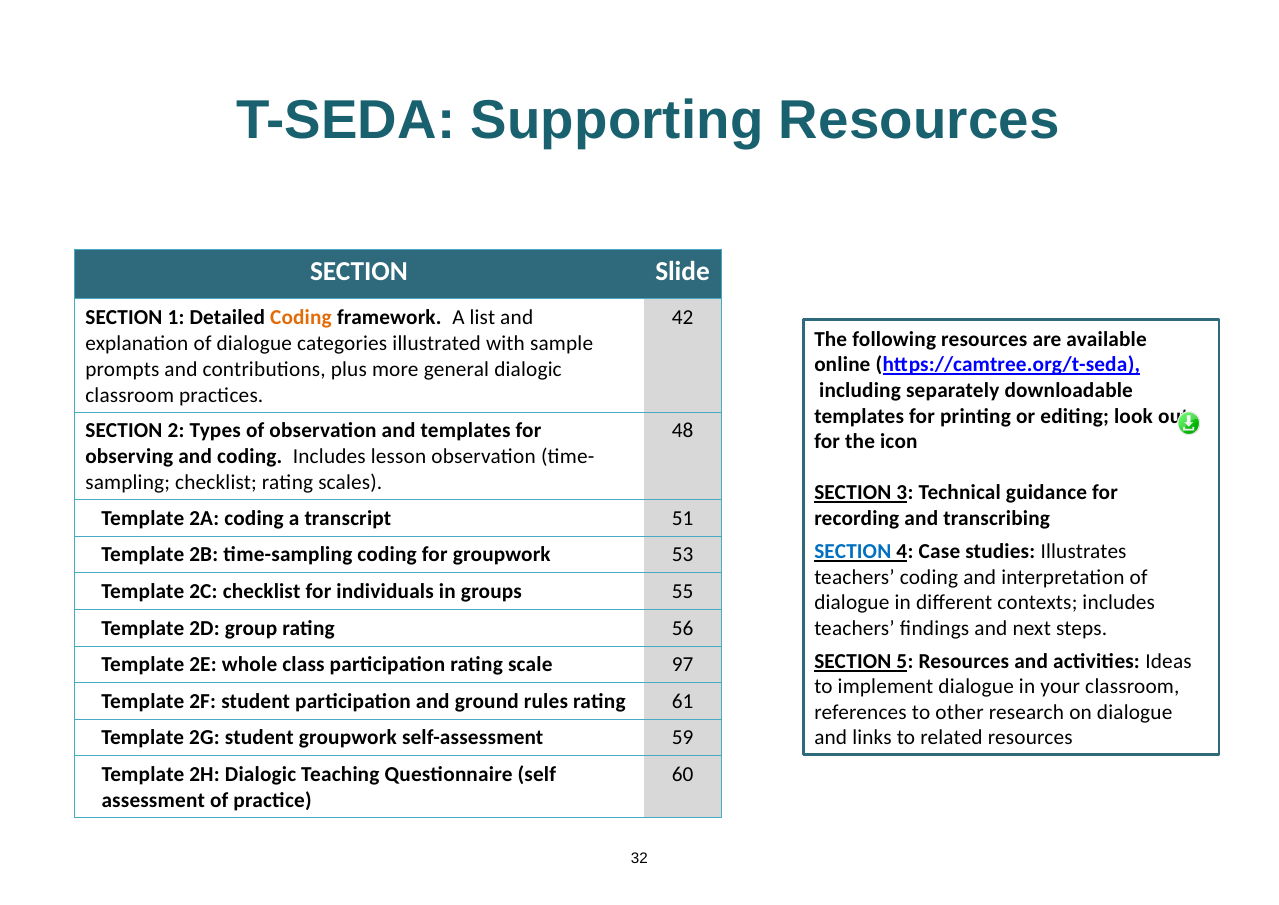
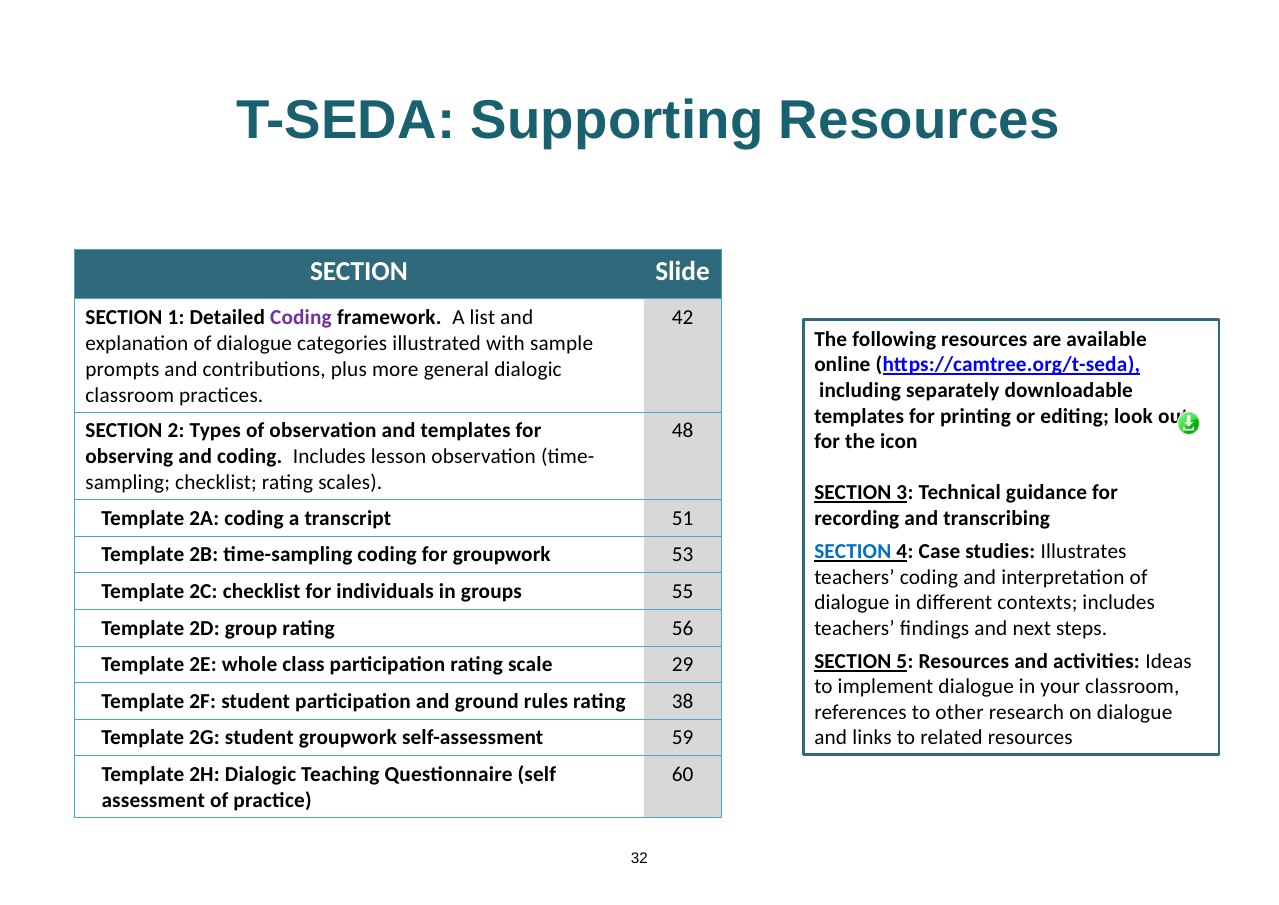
Coding colour: orange -> purple (301, 317)
97: 97 -> 29 (683, 664)
61: 61 -> 38 (683, 701)
